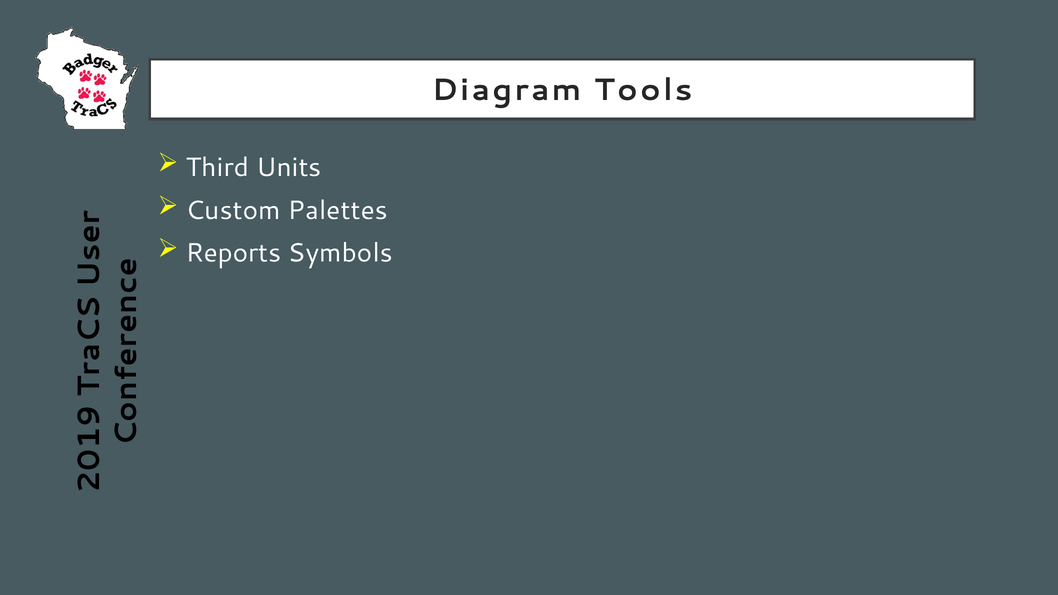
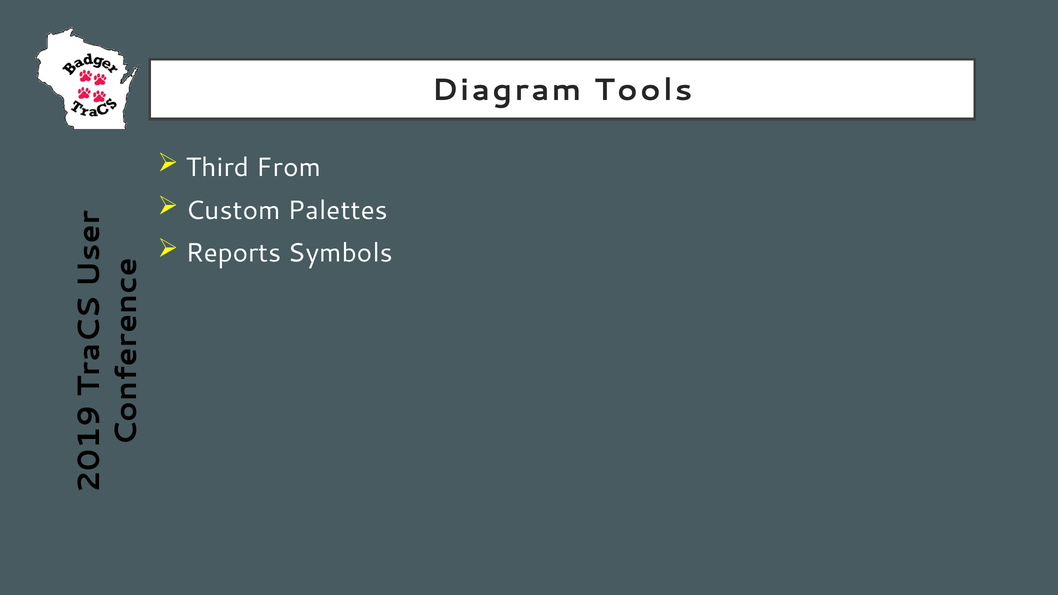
Units: Units -> From (289, 168)
